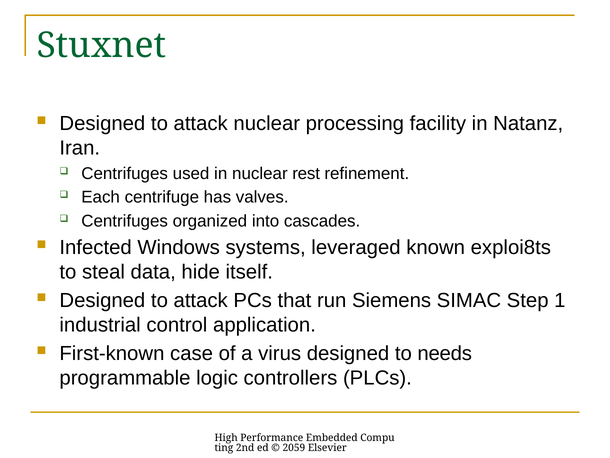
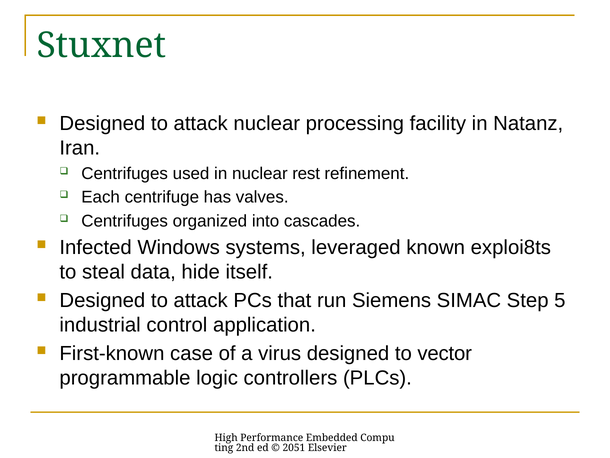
1: 1 -> 5 (560, 300)
needs: needs -> vector (445, 353)
2059: 2059 -> 2051 (294, 447)
